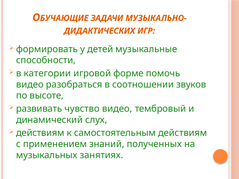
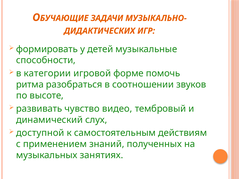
видео: видео -> ритма (30, 85)
действиям: действиям -> доступной (40, 133)
